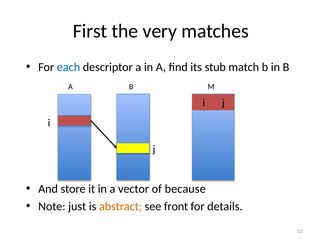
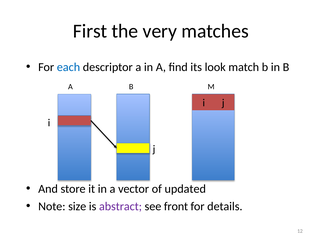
stub: stub -> look (215, 67)
because: because -> updated (185, 188)
just: just -> size (77, 206)
abstract colour: orange -> purple (120, 206)
